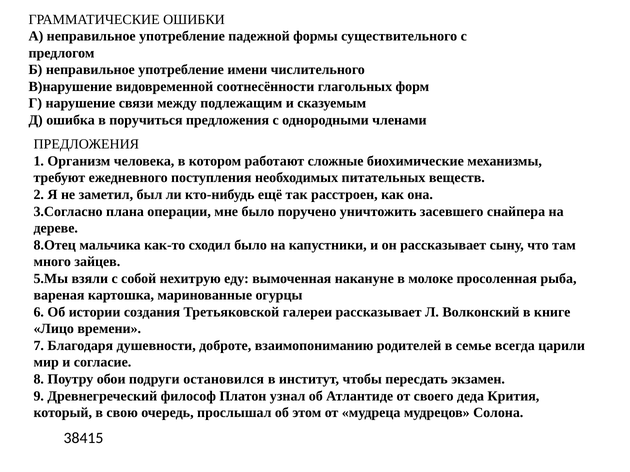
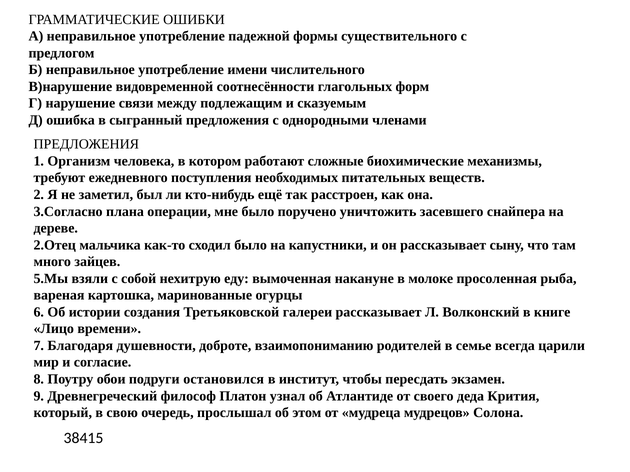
поручиться: поручиться -> сыгранный (146, 120)
8.Отец: 8.Отец -> 2.Отец (55, 245)
